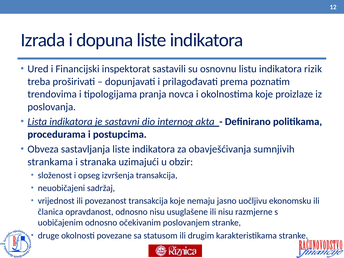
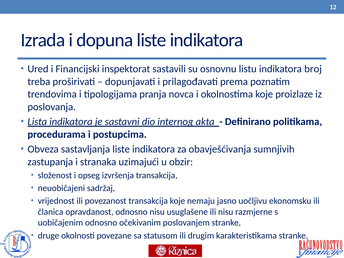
rizik: rizik -> broj (313, 69)
strankama: strankama -> zastupanja (50, 162)
